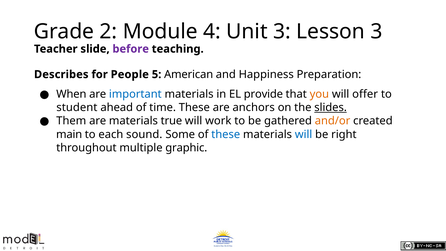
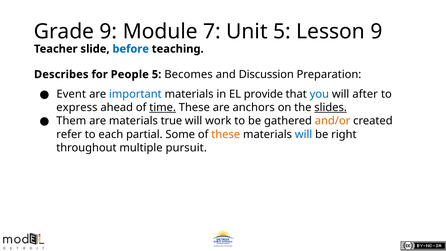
Grade 2: 2 -> 9 (108, 31)
4: 4 -> 7 (212, 31)
Unit 3: 3 -> 5 (282, 31)
Lesson 3: 3 -> 9 (376, 31)
before colour: purple -> blue (131, 49)
American: American -> Becomes (189, 74)
Happiness: Happiness -> Discussion (266, 74)
When: When -> Event (71, 94)
you colour: orange -> blue (319, 94)
offer: offer -> after (365, 94)
student: student -> express (77, 108)
time underline: none -> present (163, 108)
main: main -> refer (69, 134)
sound: sound -> partial (144, 134)
these colour: blue -> orange (226, 134)
graphic: graphic -> pursuit (186, 148)
